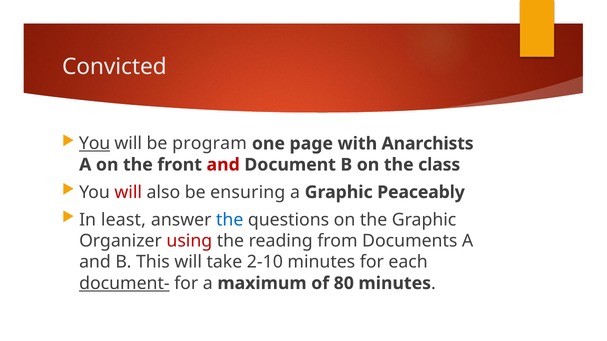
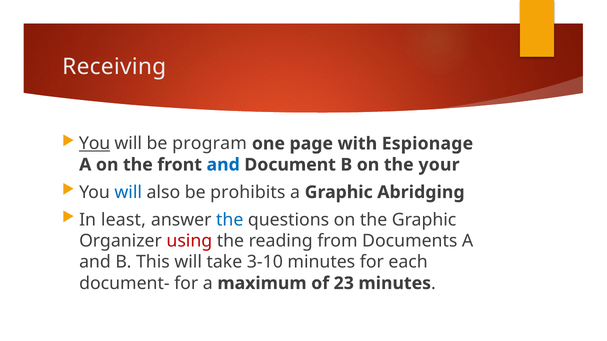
Convicted: Convicted -> Receiving (114, 67)
Anarchists: Anarchists -> Espionage (427, 144)
and colour: red -> blue (223, 165)
class: class -> your (439, 165)
will colour: red -> blue (128, 192)
ensuring: ensuring -> prohibits (248, 192)
Peaceably: Peaceably -> Abridging (421, 192)
2-10: 2-10 -> 3-10 (265, 262)
document- underline: present -> none (124, 284)
80: 80 -> 23 (344, 284)
